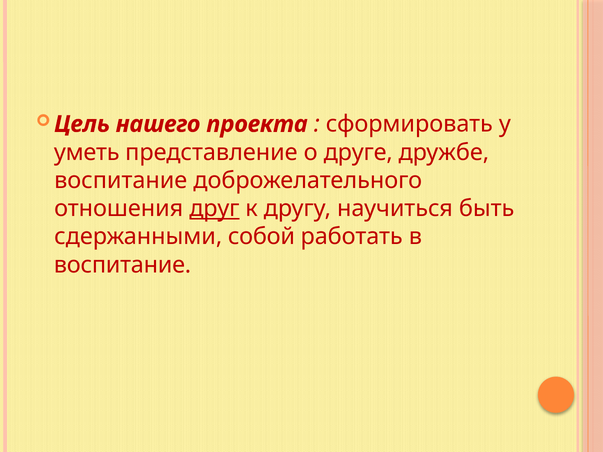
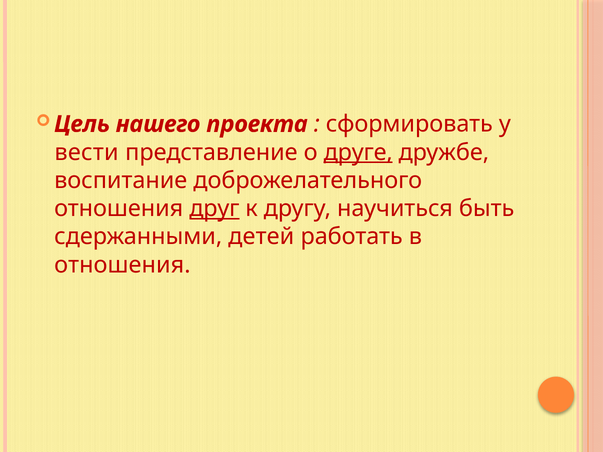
уметь: уметь -> вести (87, 152)
друге underline: none -> present (358, 152)
собой: собой -> детей (261, 237)
воспитание: воспитание -> отношения (122, 265)
